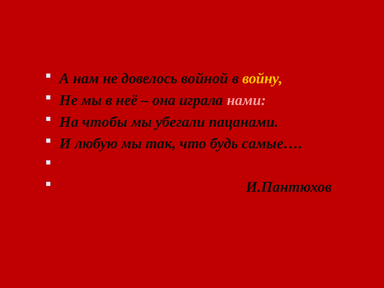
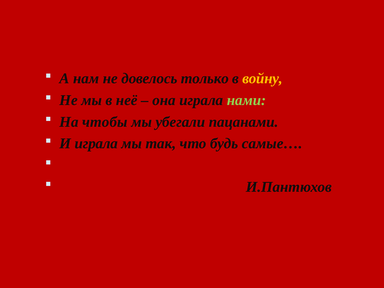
войной: войной -> только (205, 79)
нами colour: pink -> light green (246, 100)
И любую: любую -> играла (96, 144)
